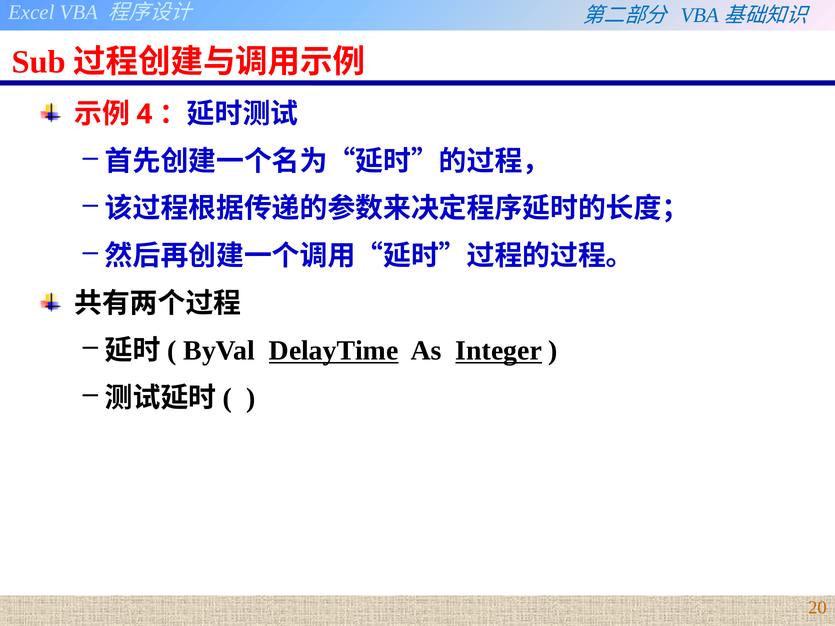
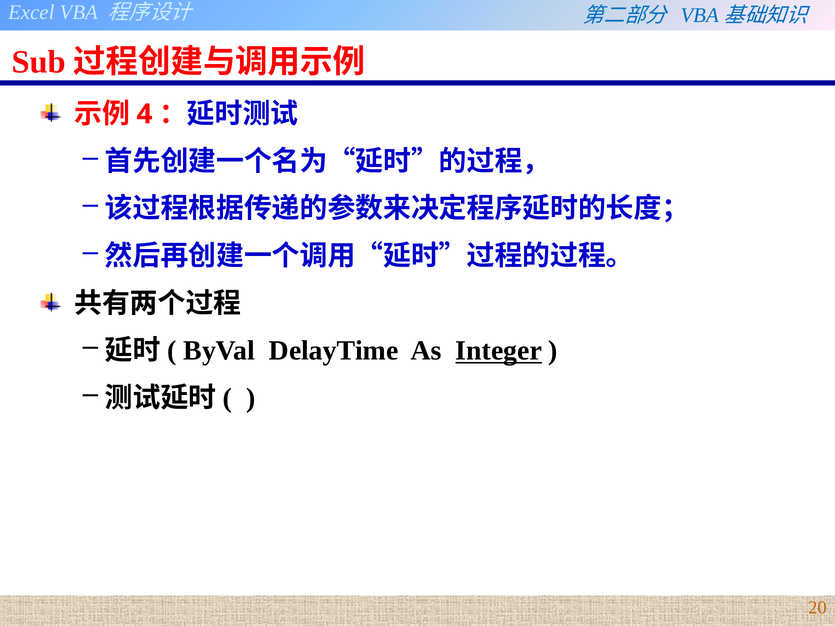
DelayTime underline: present -> none (334, 351)
